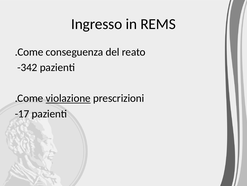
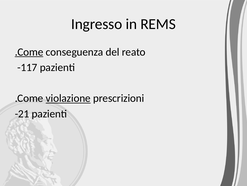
.Come underline: none -> present (29, 52)
-342: -342 -> -117 (27, 67)
-17: -17 -> -21 (22, 113)
